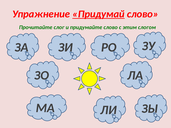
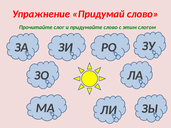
Придумай underline: present -> none (98, 14)
